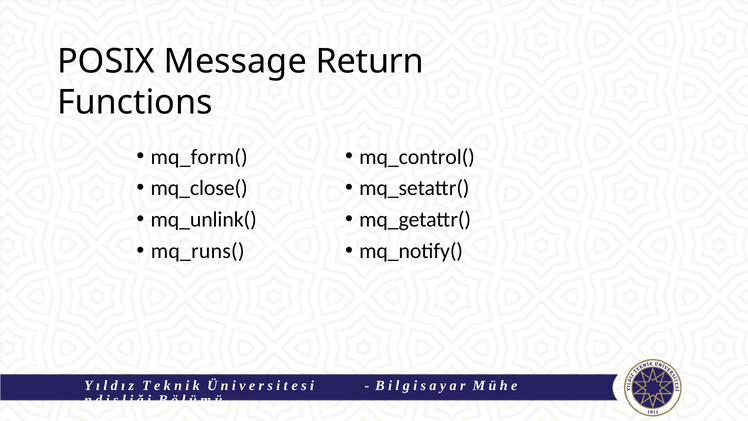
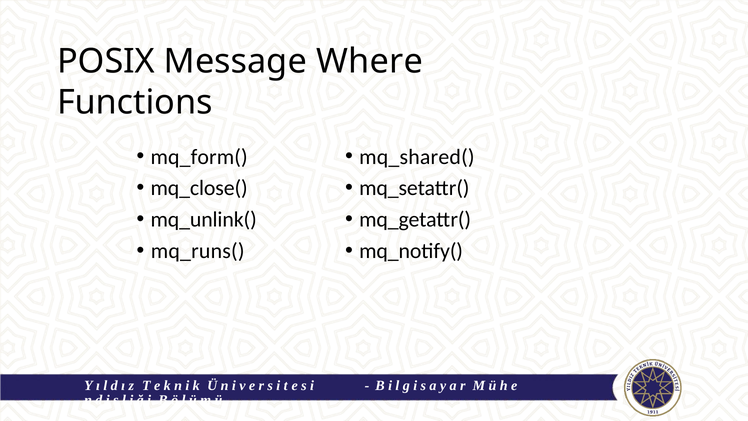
Return: Return -> Where (370, 61)
mq_control(: mq_control( -> mq_shared( (417, 157)
